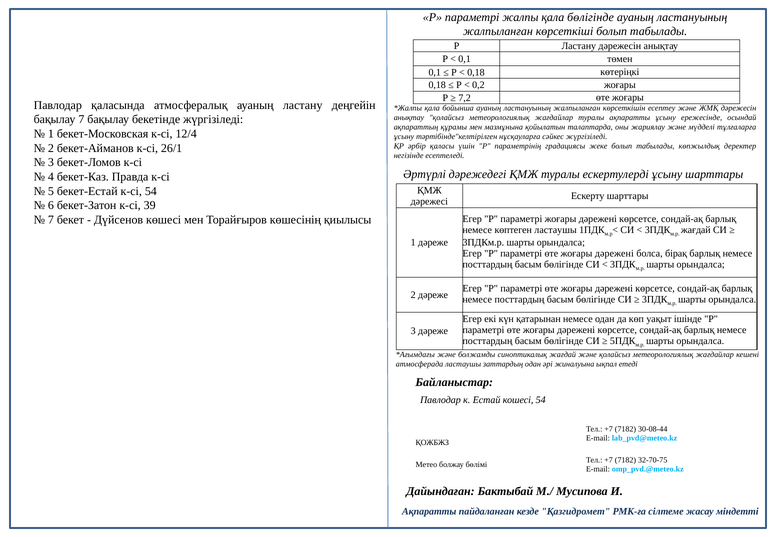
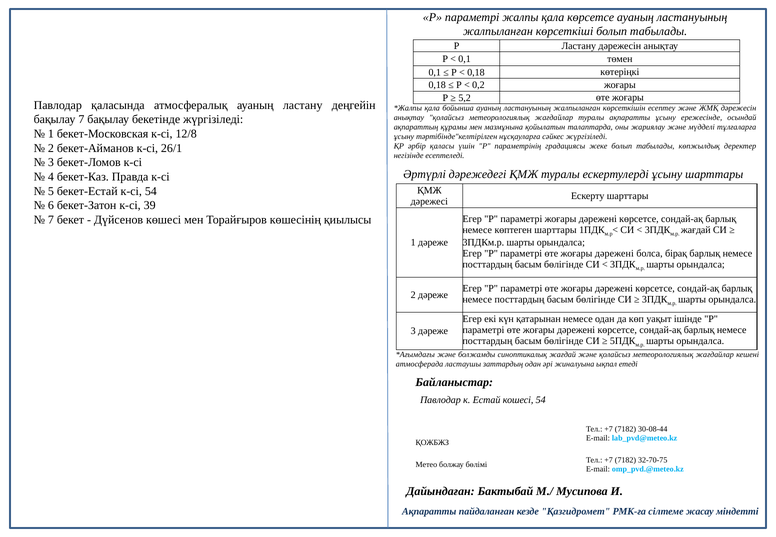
қала бөлігінде: бөлігінде -> көрсетсе (591, 17)
7,2: 7,2 -> 5,2 (465, 98)
12/4: 12/4 -> 12/8 (186, 134)
көптеген ластаушы: ластаушы -> шарттары (556, 230)
